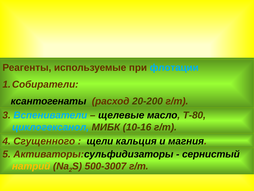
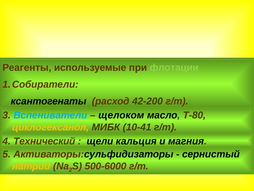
флотации colour: light blue -> light green (174, 67)
20-200: 20-200 -> 42-200 (147, 101)
щелевые: щелевые -> щелоком (121, 115)
циклогексанол colour: light blue -> yellow (51, 127)
10-16: 10-16 -> 10-41 (137, 127)
Сгущенного: Сгущенного -> Технический (44, 141)
500-3007: 500-3007 -> 500-6000 (106, 166)
